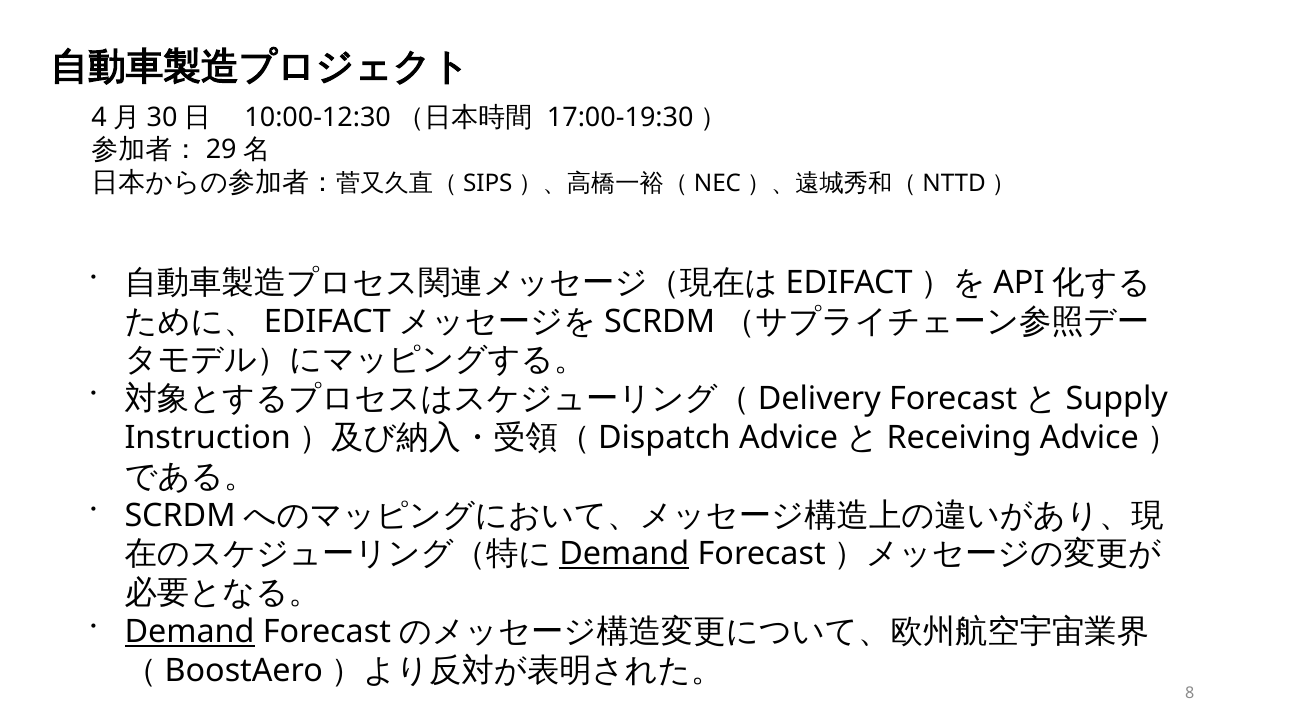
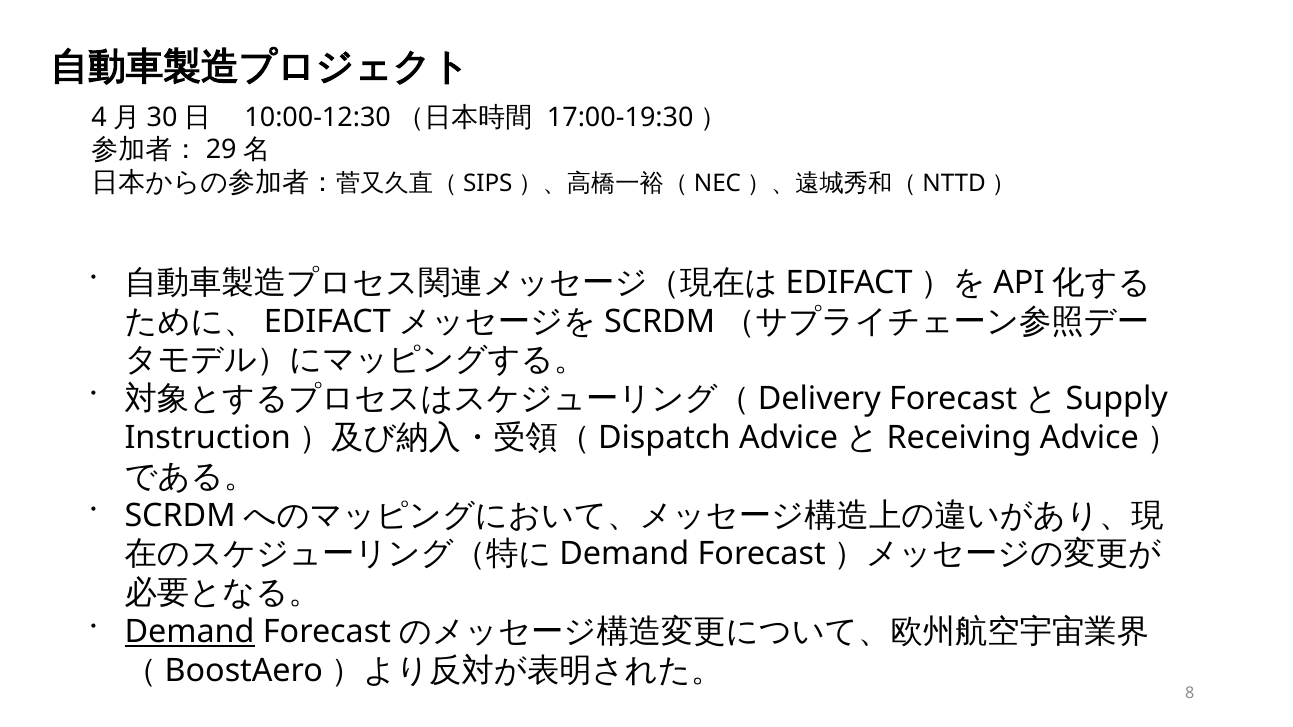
Demand underline: present -> none (624, 554)
